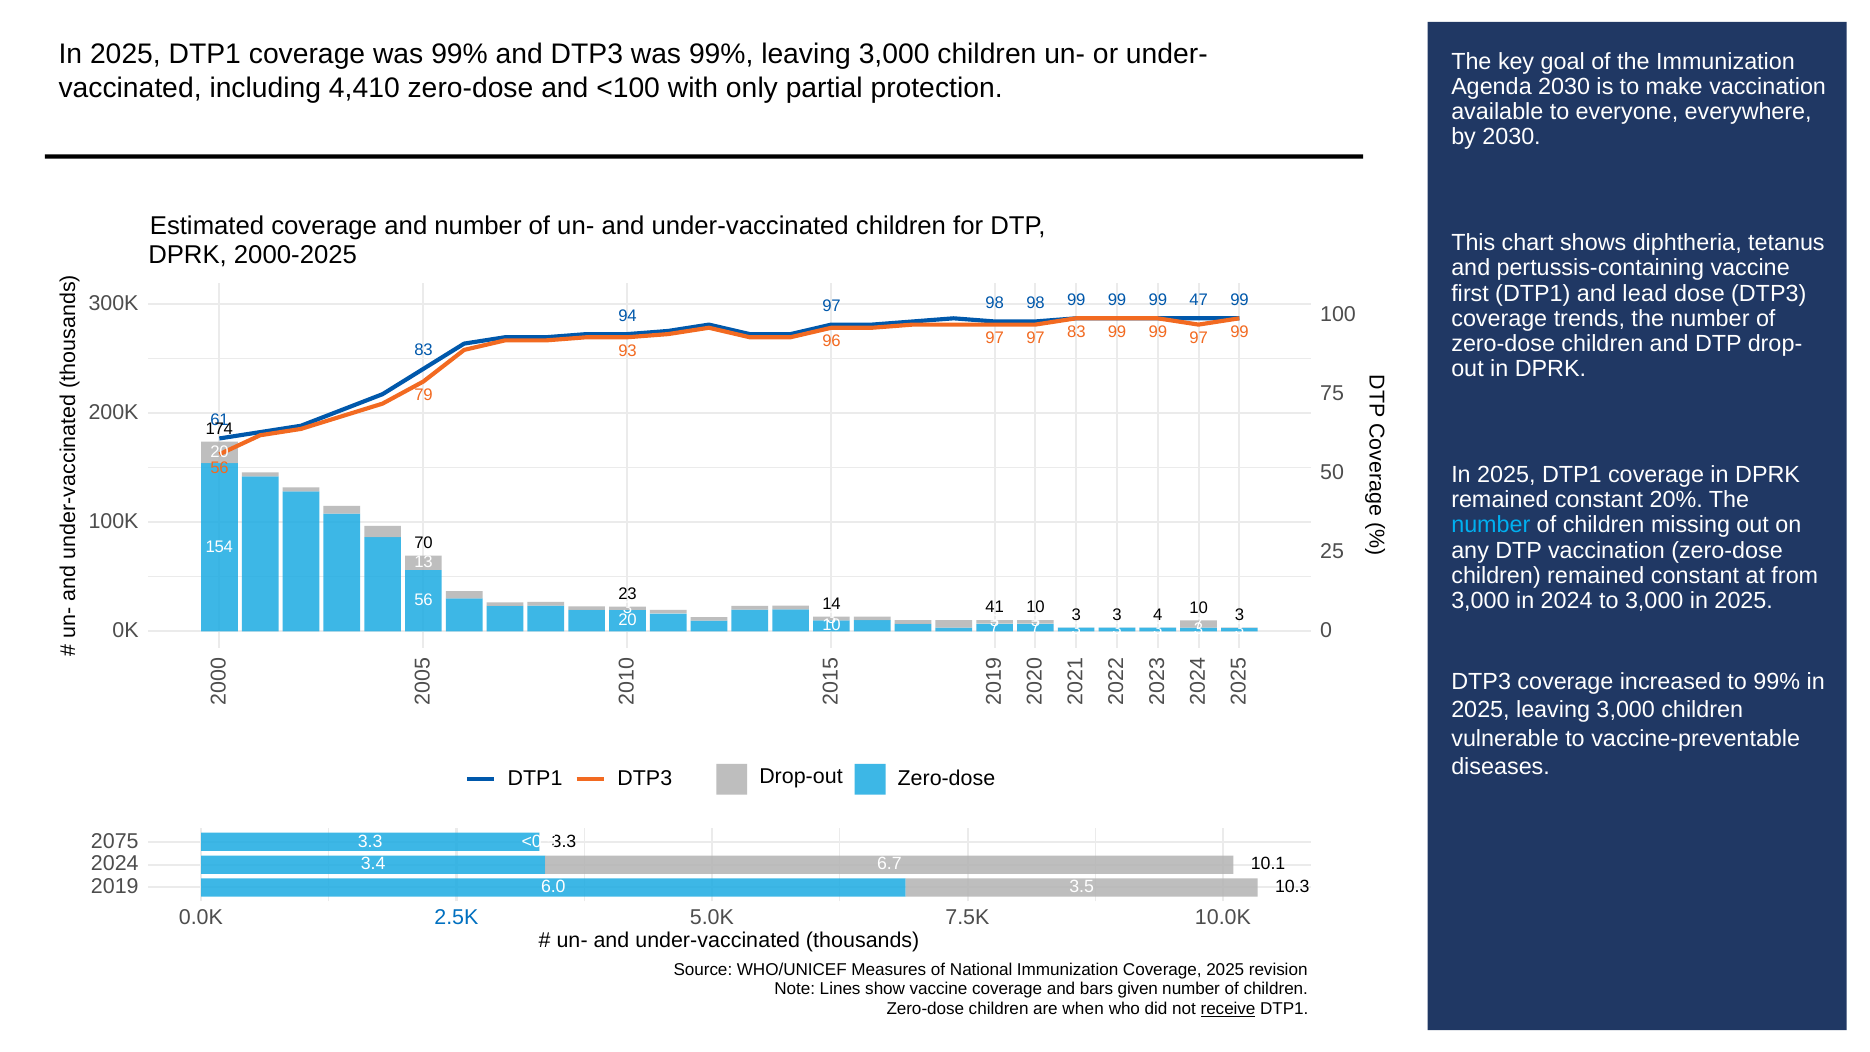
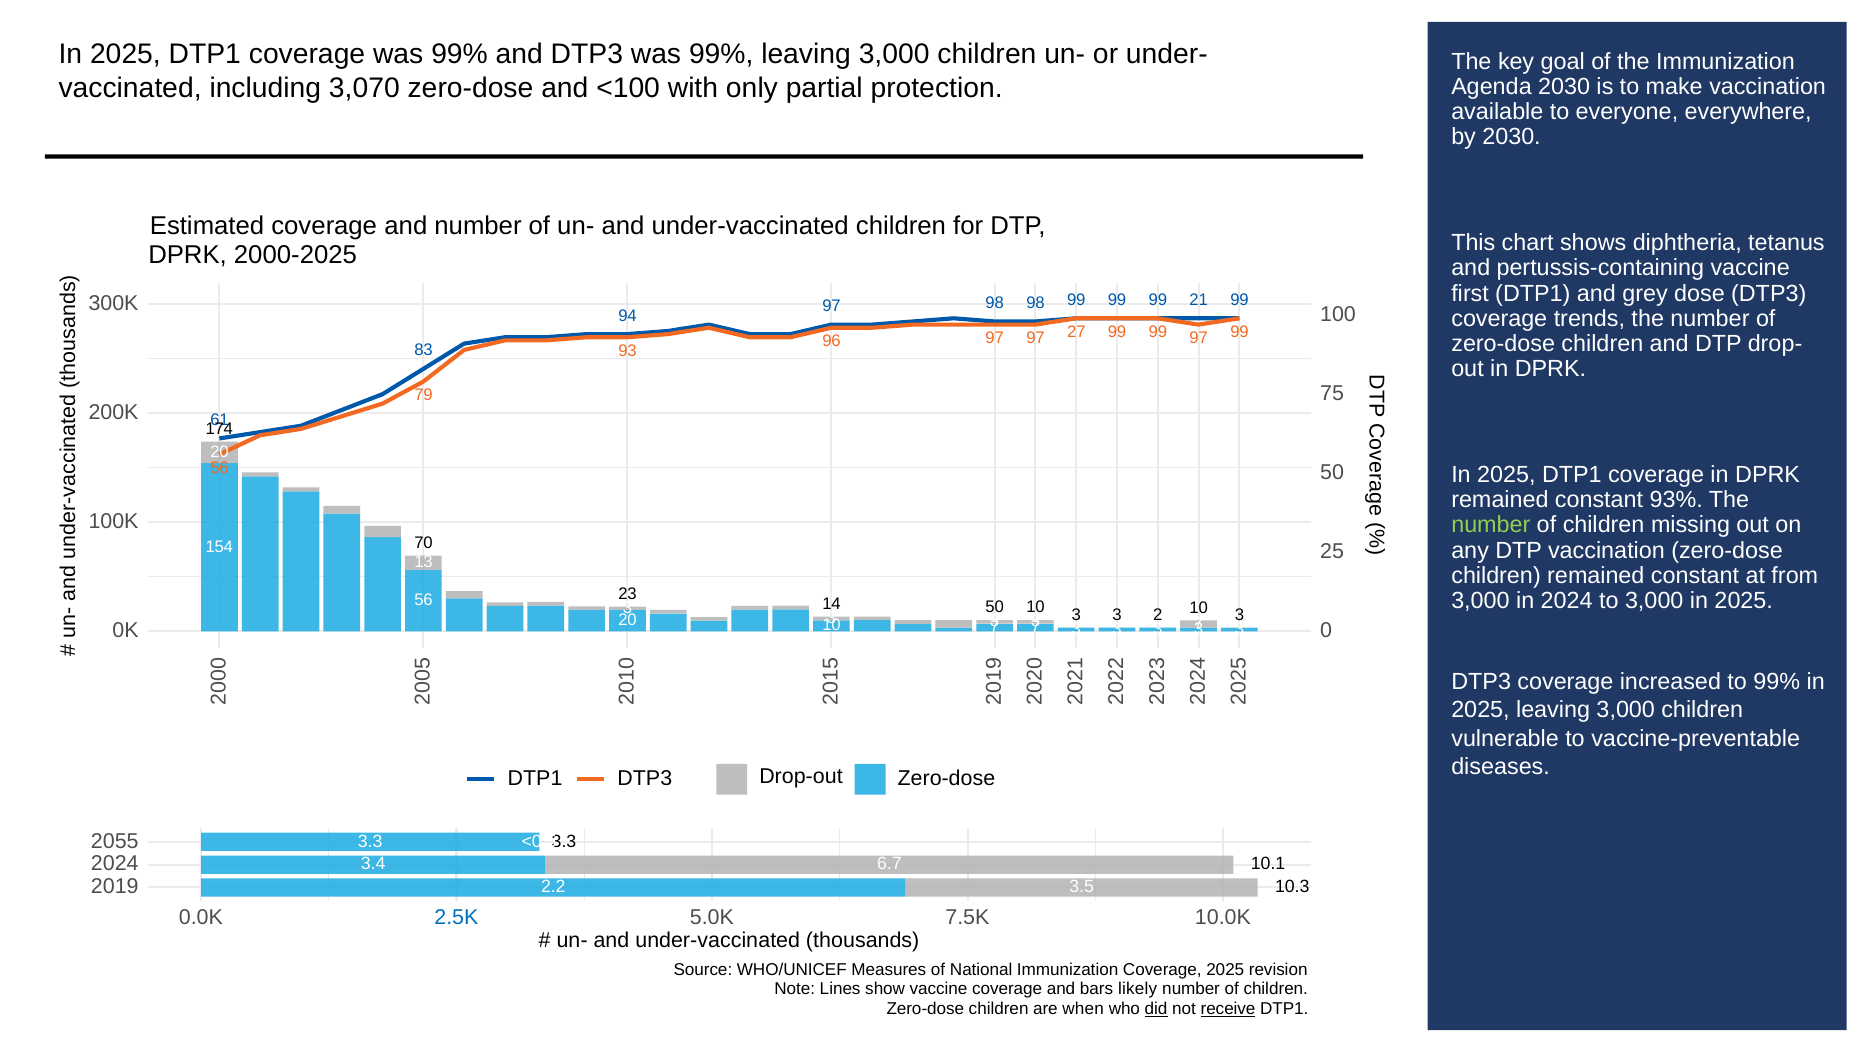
4,410: 4,410 -> 3,070 (364, 88)
lead: lead -> grey (1645, 293)
47: 47 -> 21 (1199, 300)
97 83: 83 -> 27 (1076, 332)
20%: 20% -> 93% (1676, 500)
number colour: light blue -> light green (1491, 525)
14 41: 41 -> 50 (995, 607)
3 3 4: 4 -> 2 (1158, 615)
2075: 2075 -> 2055 (115, 841)
6.0: 6.0 -> 2.2 (553, 887)
given: given -> likely (1138, 989)
did underline: none -> present (1156, 1009)
